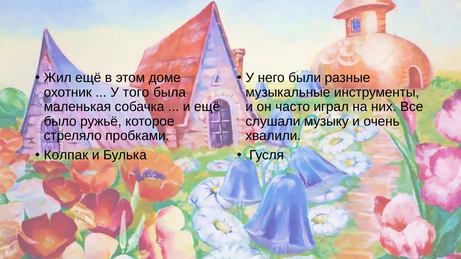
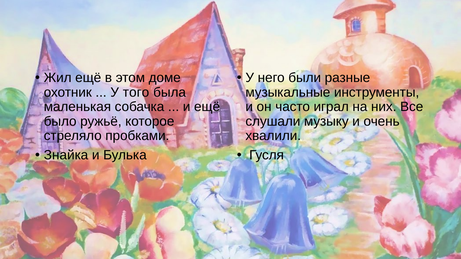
Колпак: Колпак -> Знайка (66, 155)
